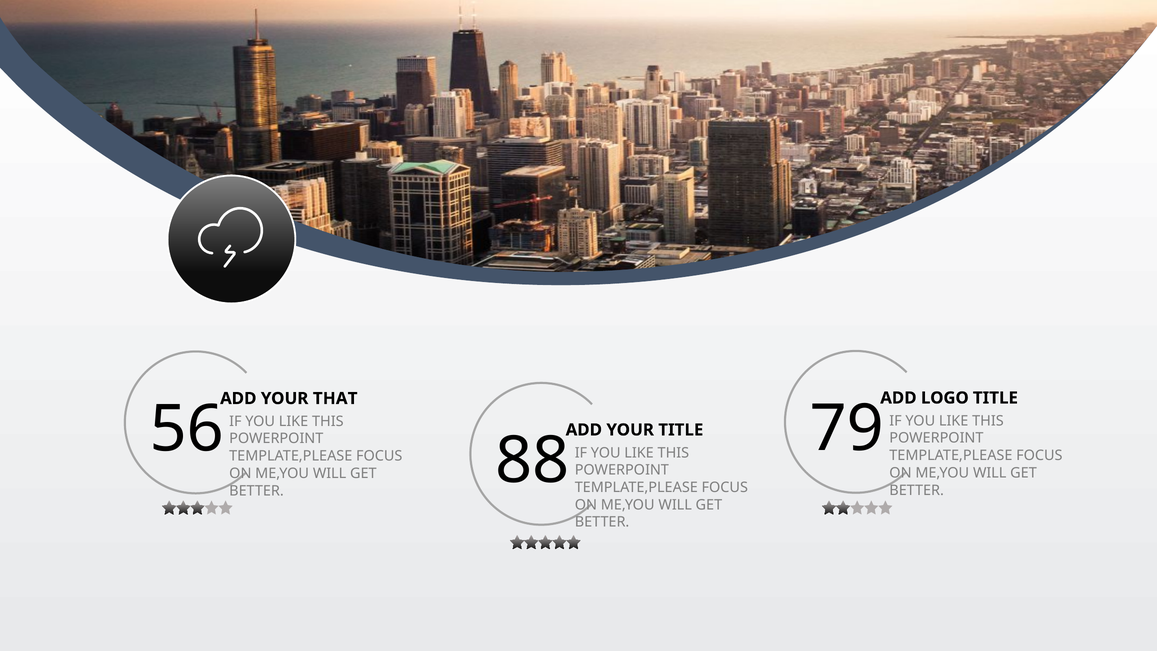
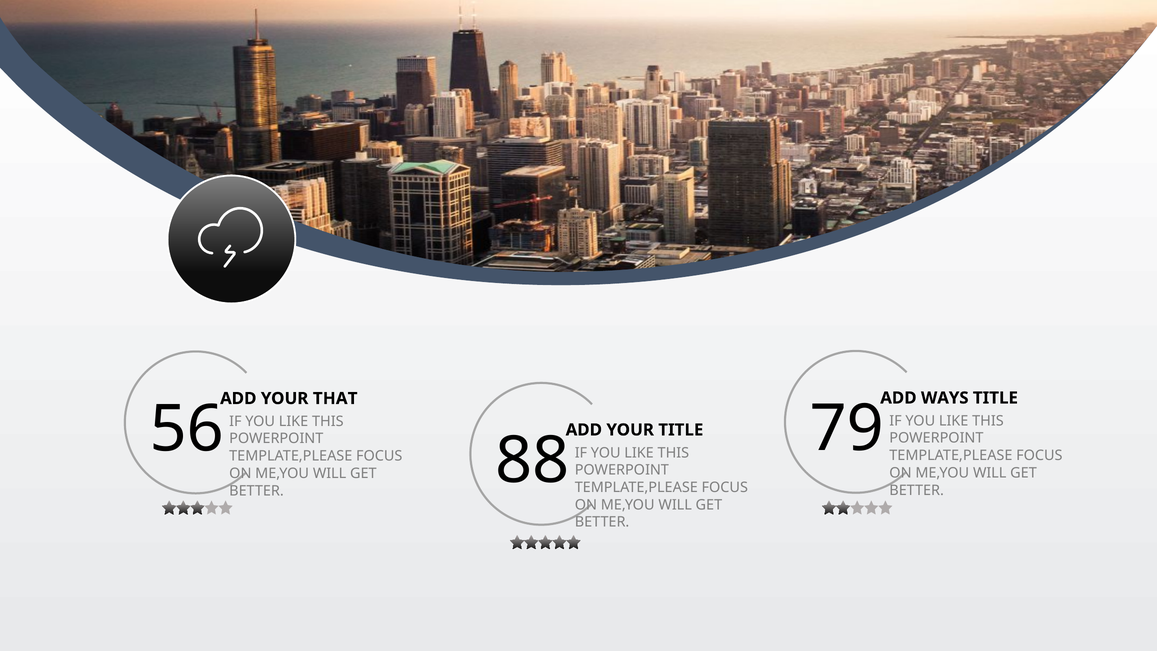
LOGO: LOGO -> WAYS (945, 398)
